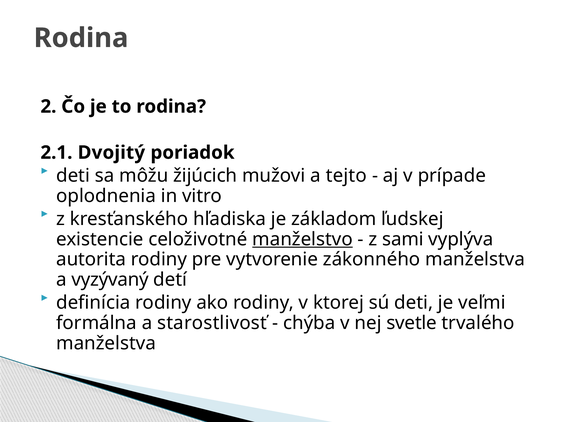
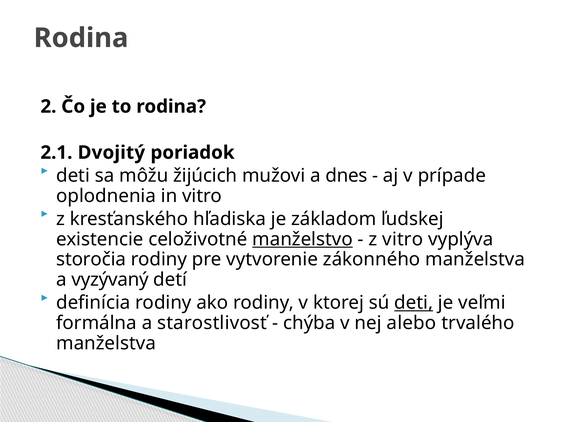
tejto: tejto -> dnes (347, 176)
z sami: sami -> vitro (403, 239)
autorita: autorita -> storočia (91, 260)
deti underline: none -> present (414, 303)
svetle: svetle -> alebo (411, 323)
